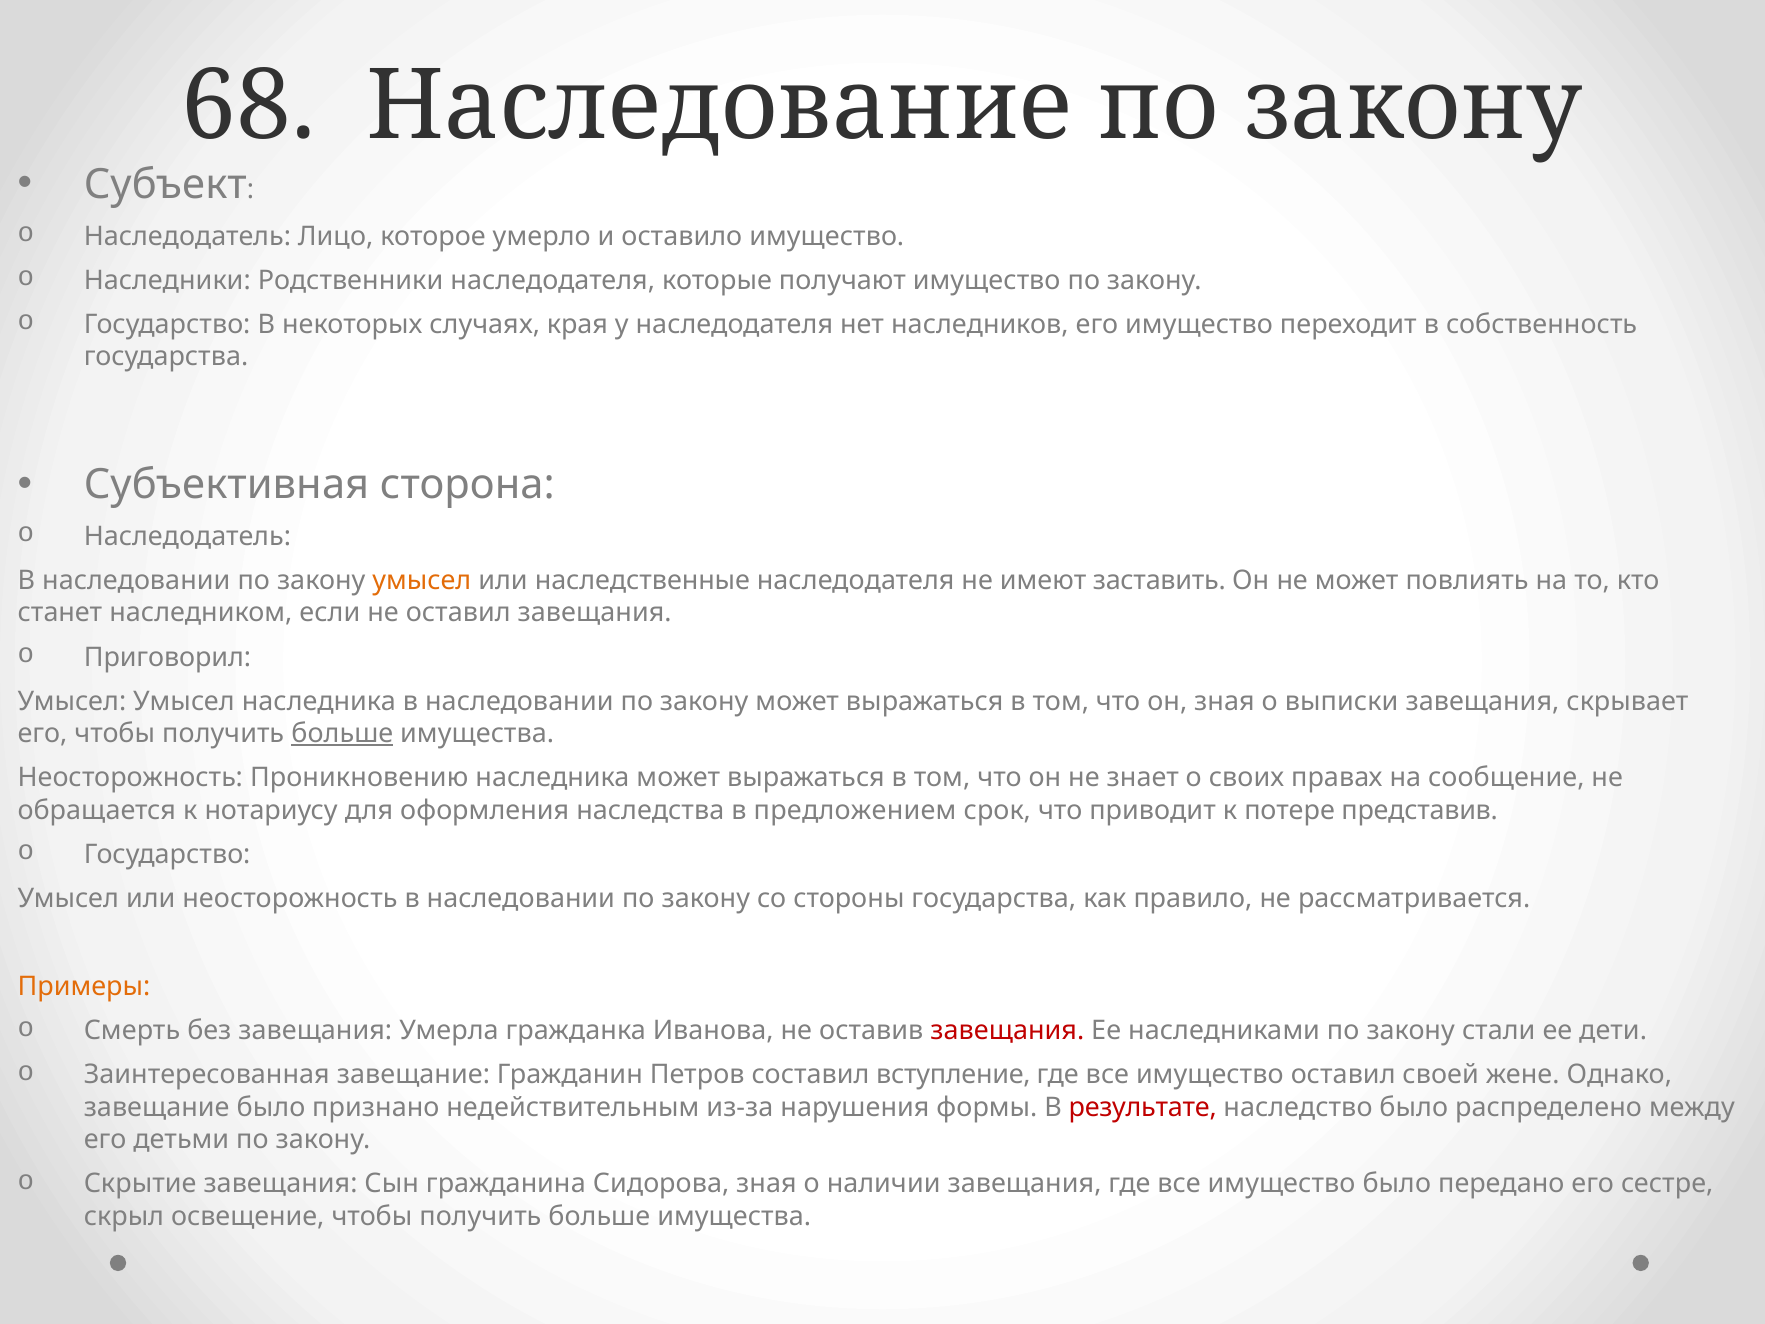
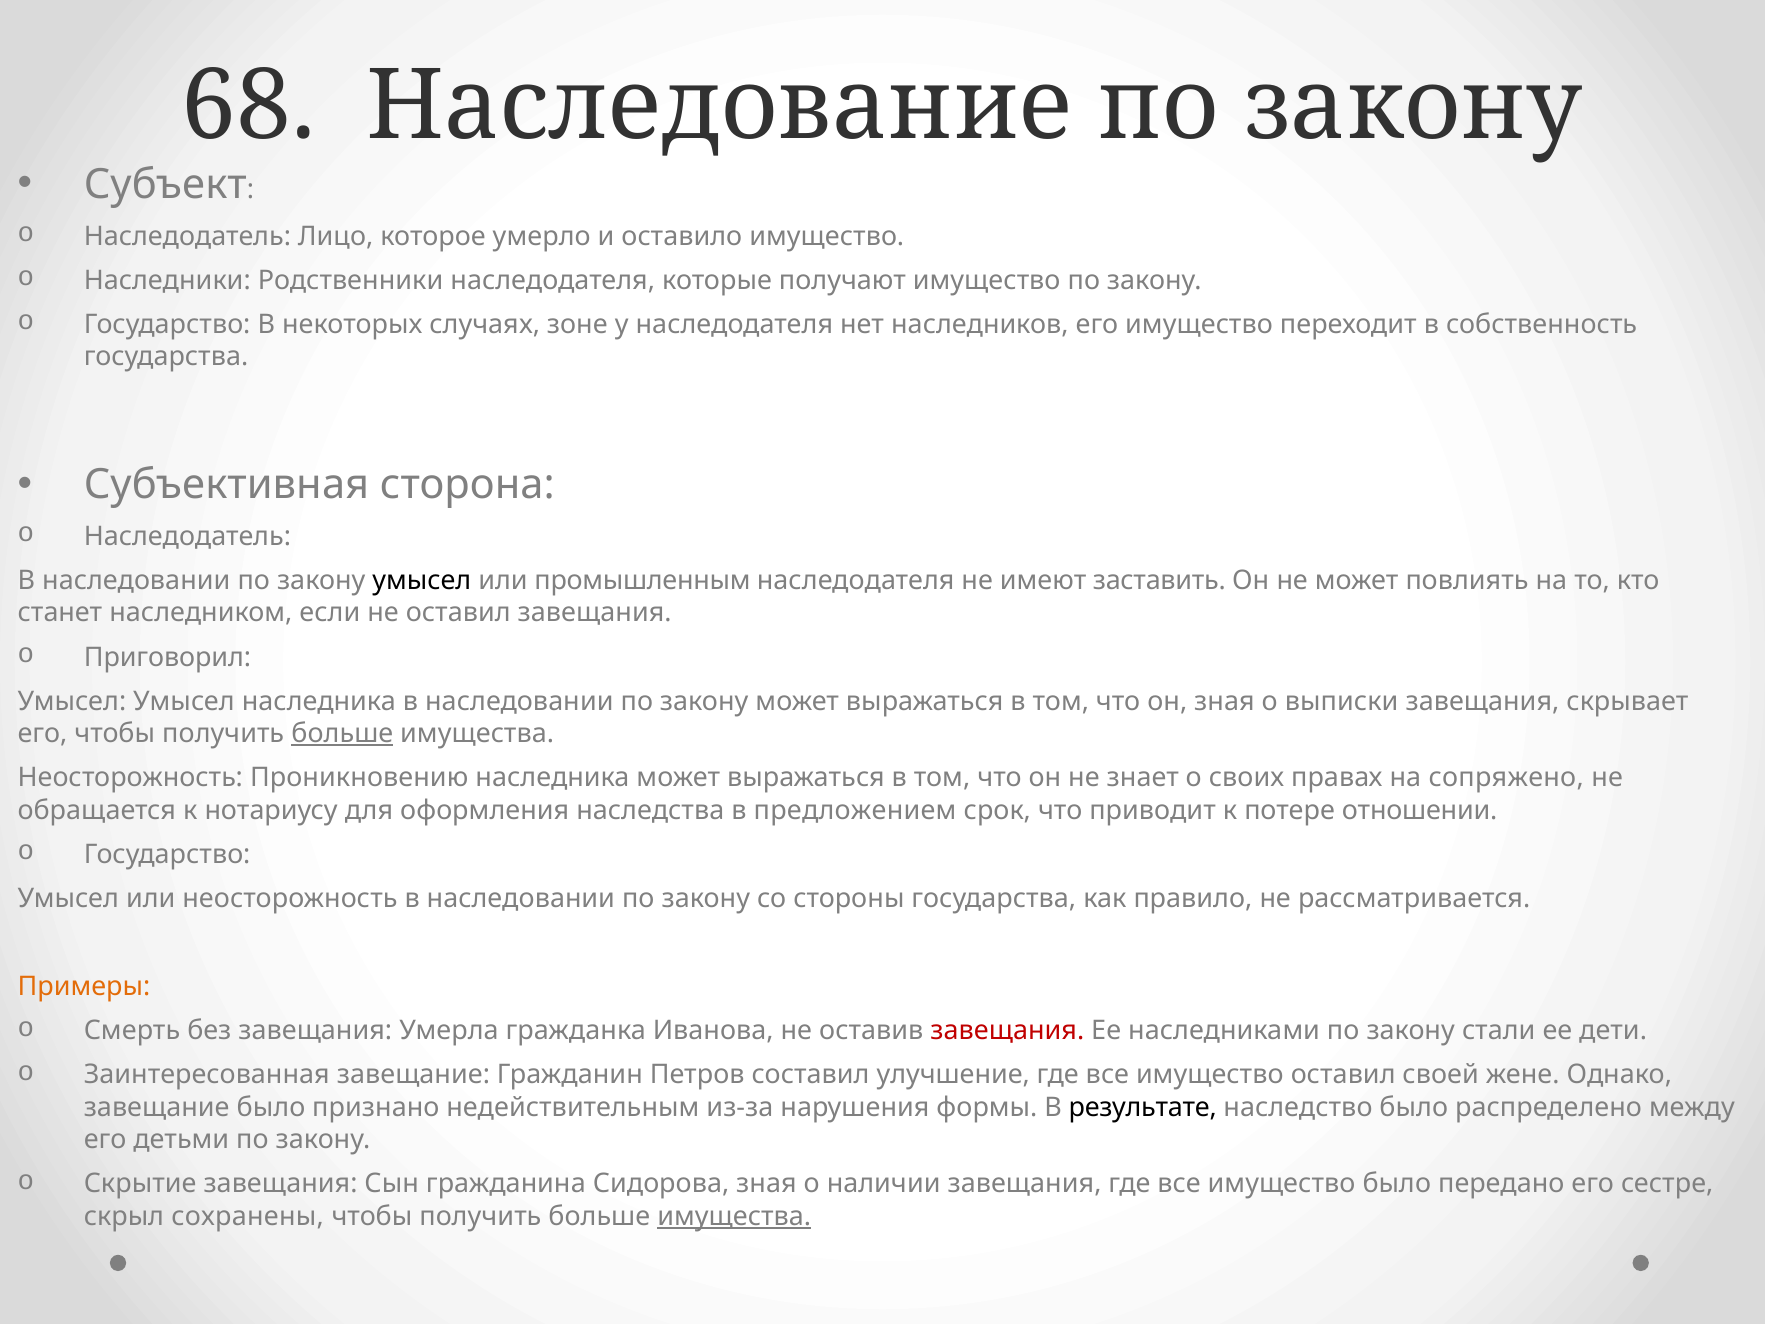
края: края -> зоне (577, 325)
умысел colour: orange -> black (422, 581)
наследственные: наследственные -> промышленным (642, 581)
сообщение: сообщение -> сопряжено (1506, 778)
представив: представив -> отношении (1420, 810)
вступление: вступление -> улучшение (953, 1075)
результате colour: red -> black (1143, 1107)
освещение: освещение -> сохранены (248, 1216)
имущества underline: none -> present (734, 1216)
